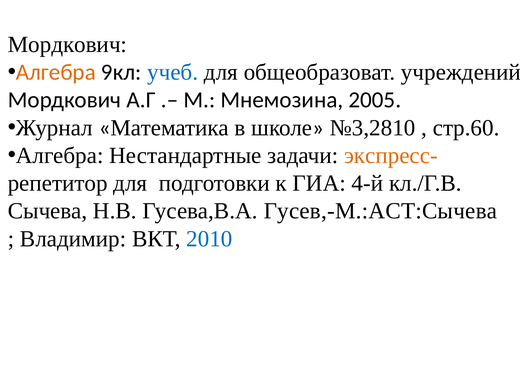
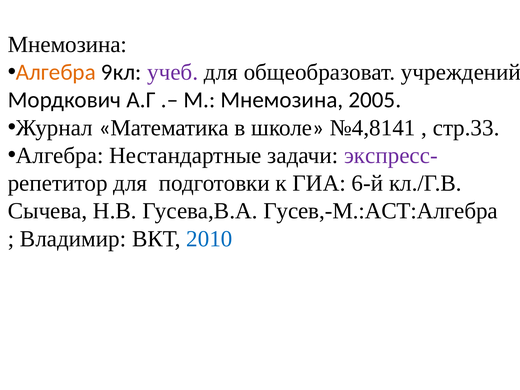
Мордкович: Мордкович -> Мнемозина (67, 45)
учеб colour: blue -> purple (173, 72)
№3,2810: №3,2810 -> №4,8141 (373, 128)
стр.60: стр.60 -> стр.33 (466, 128)
экспресс- colour: orange -> purple (391, 155)
4-й: 4-й -> 6-й (367, 183)
Гусев,-М.:АСТ:Сычева: Гусев,-М.:АСТ:Сычева -> Гусев,-М.:АСТ:Алгебра (381, 211)
